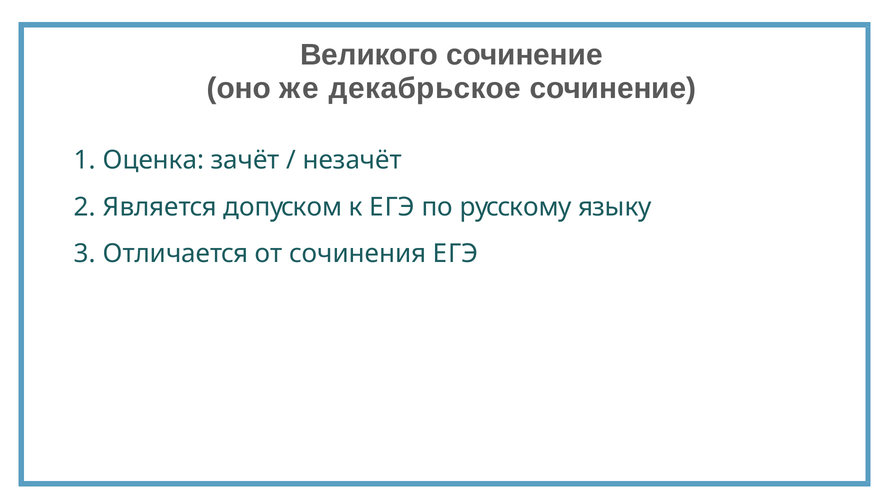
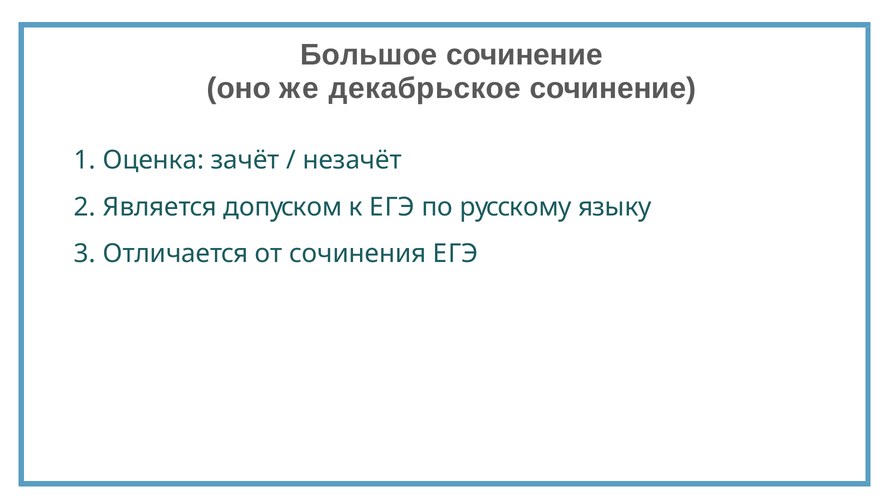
Великого: Великого -> Большое (369, 55)
